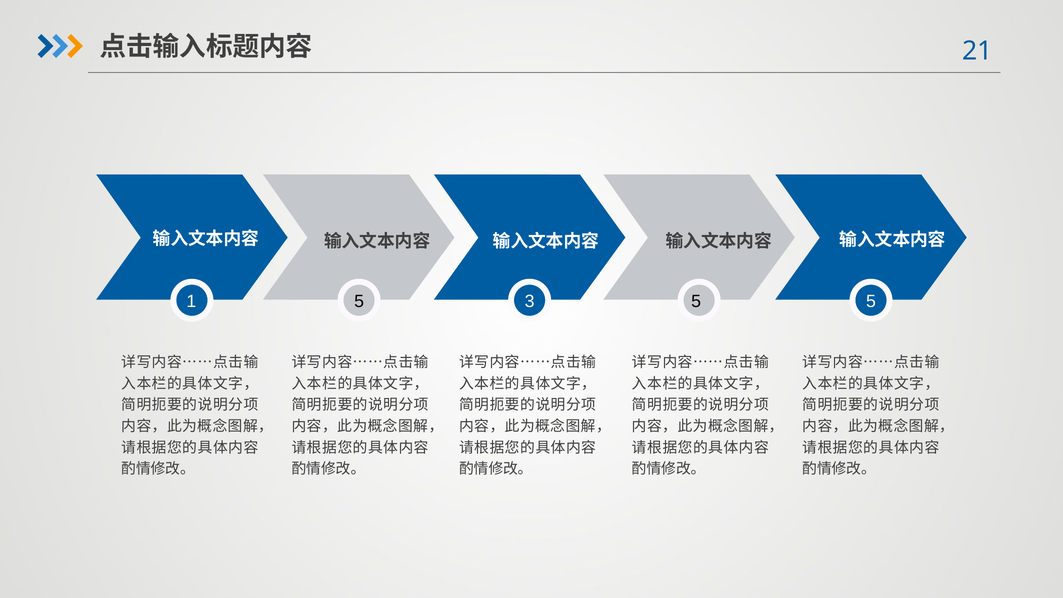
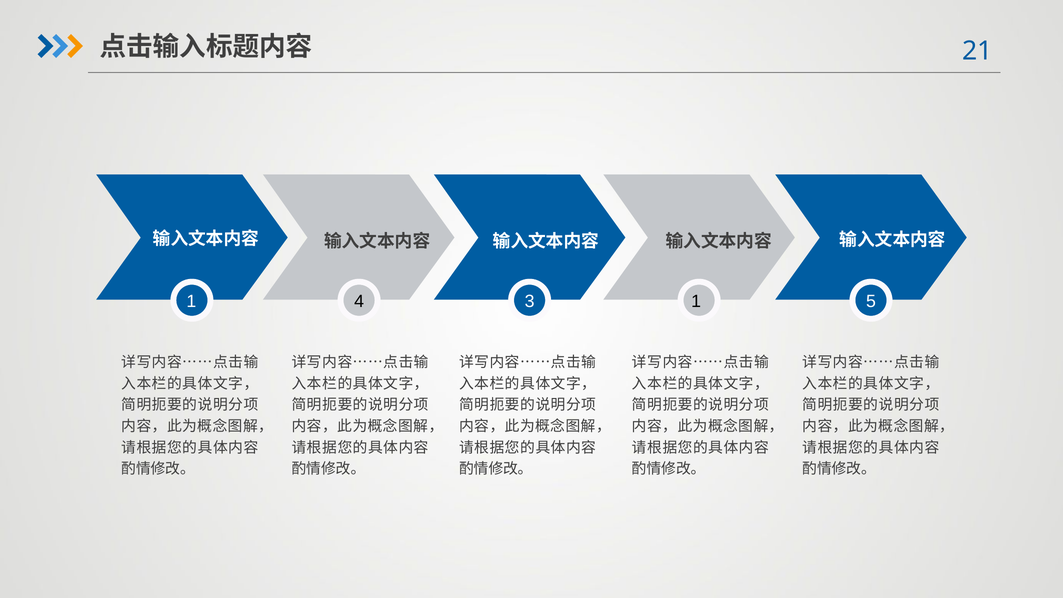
1 5: 5 -> 4 (359, 302)
3 5: 5 -> 1 (696, 301)
